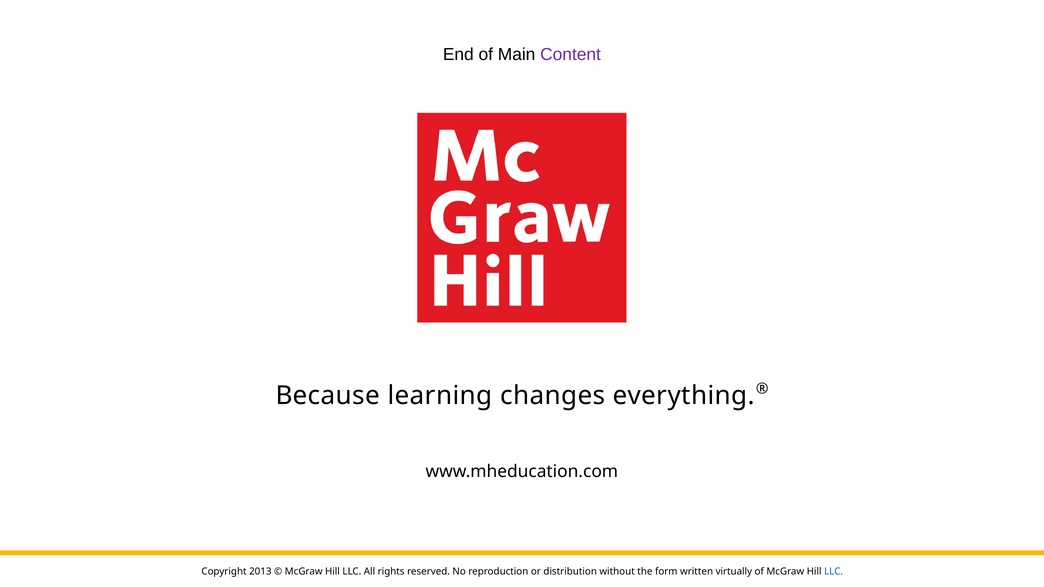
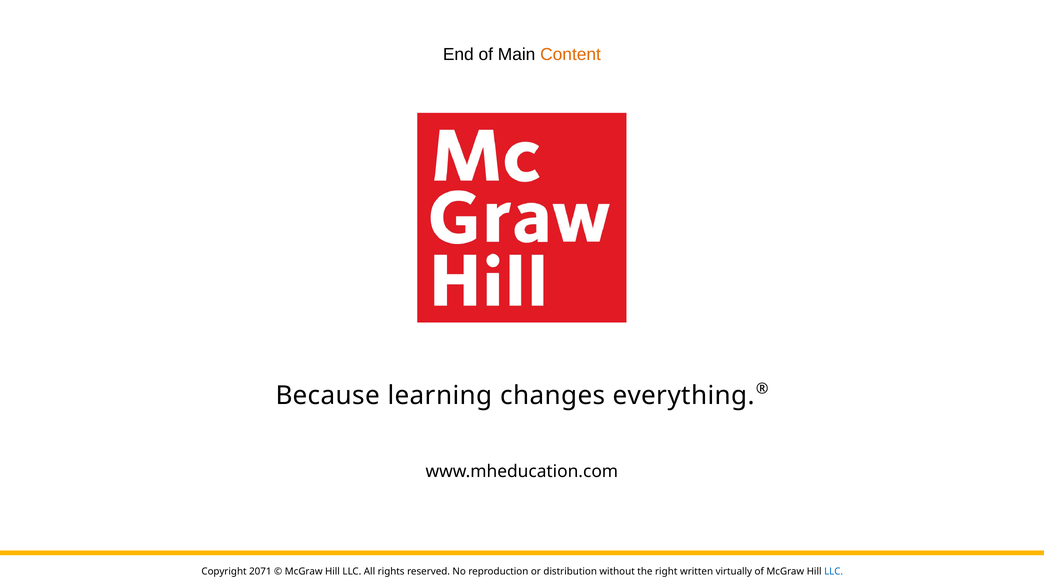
Content colour: purple -> orange (571, 55)
2013: 2013 -> 2071 (260, 572)
form: form -> right (666, 572)
